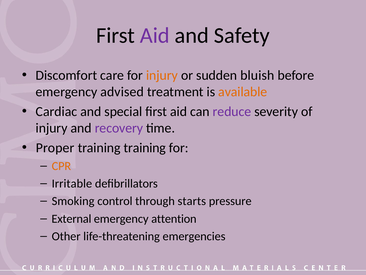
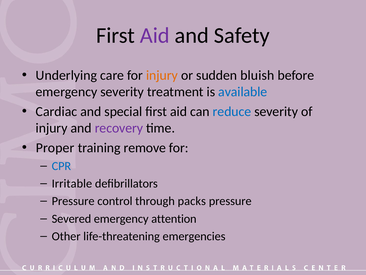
Discomfort: Discomfort -> Underlying (66, 75)
emergency advised: advised -> severity (122, 92)
available colour: orange -> blue (243, 92)
reduce colour: purple -> blue (232, 111)
training training: training -> remove (145, 148)
CPR colour: orange -> blue (61, 166)
Smoking: Smoking -> Pressure (73, 201)
starts: starts -> packs (192, 201)
External: External -> Severed (71, 218)
